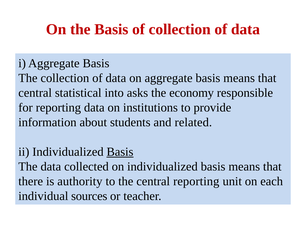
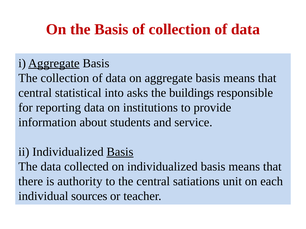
Aggregate underline: none -> present (54, 63)
economy: economy -> buildings (192, 93)
related: related -> service (193, 123)
central reporting: reporting -> satiations (196, 182)
